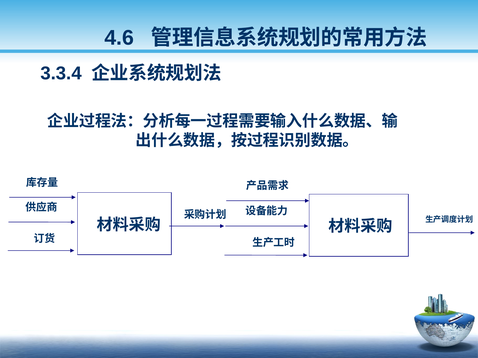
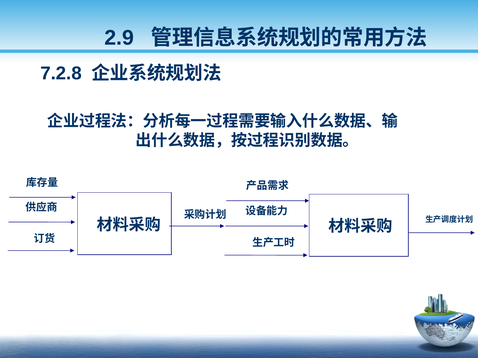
4.6: 4.6 -> 2.9 (119, 38)
3.3.4: 3.3.4 -> 7.2.8 (61, 74)
